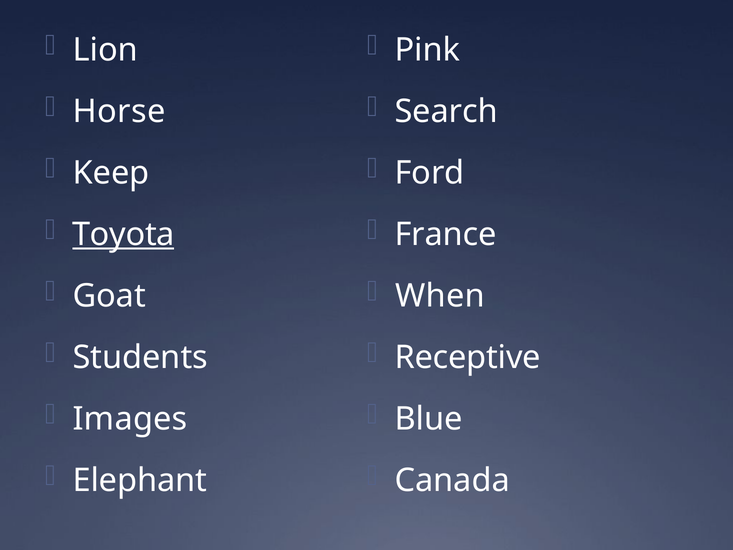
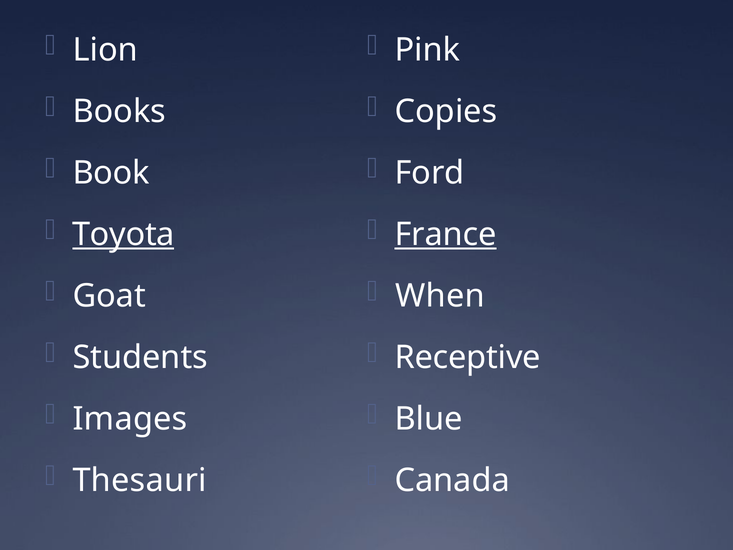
Horse: Horse -> Books (119, 111)
Search: Search -> Copies (446, 111)
Keep: Keep -> Book (111, 173)
France underline: none -> present (446, 234)
Elephant: Elephant -> Thesauri (140, 480)
